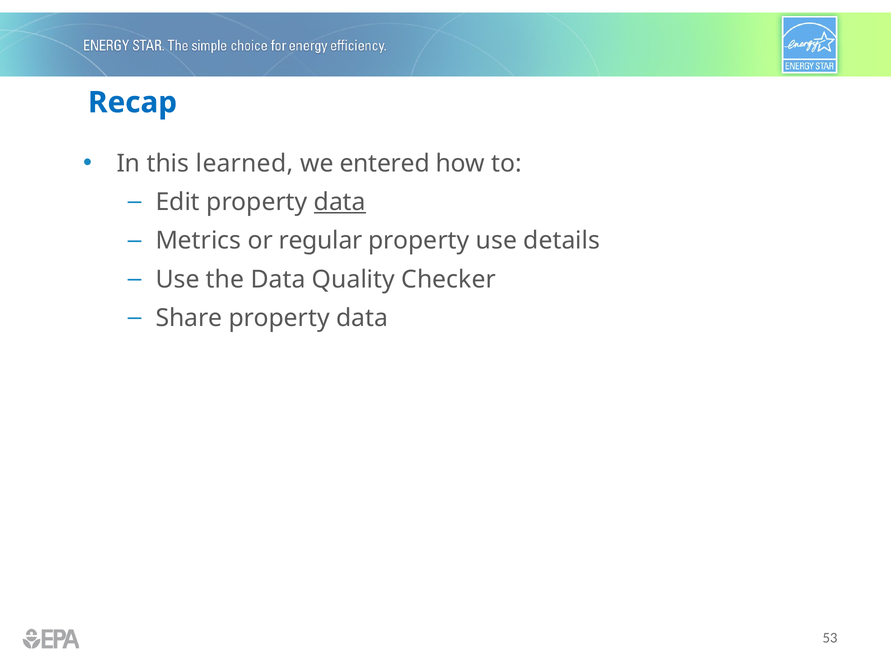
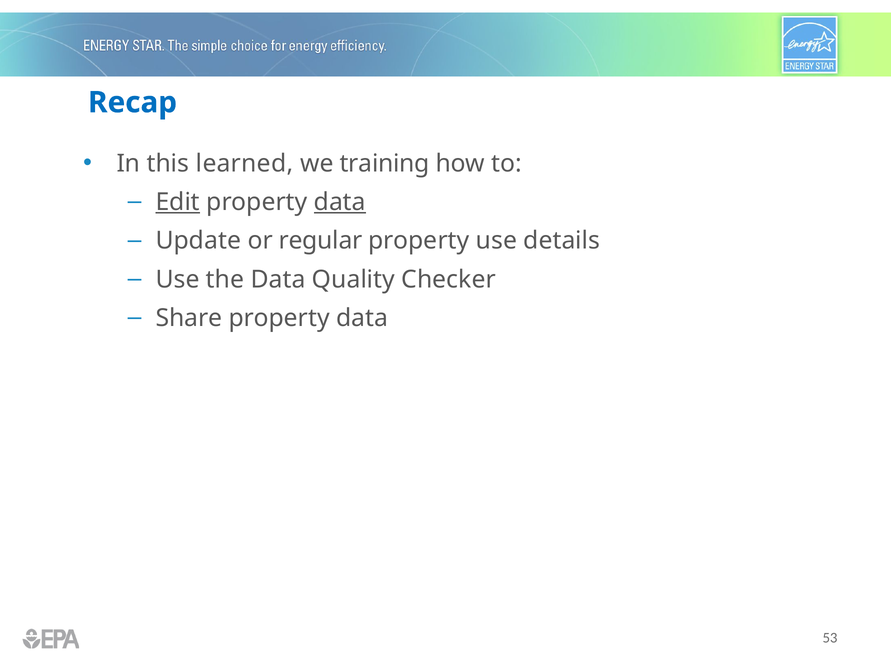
entered: entered -> training (385, 164)
Edit underline: none -> present (178, 202)
Metrics: Metrics -> Update (198, 241)
